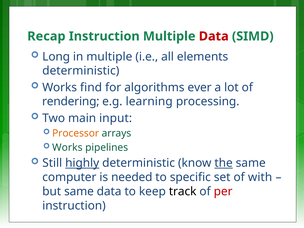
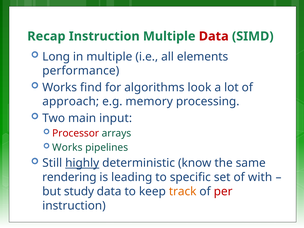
deterministic: deterministic -> performance (81, 71)
ever: ever -> look (199, 87)
rendering: rendering -> approach (71, 102)
learning: learning -> memory (149, 102)
Processor colour: orange -> red (76, 133)
the underline: present -> none (224, 163)
computer: computer -> rendering (69, 177)
needed: needed -> leading (132, 177)
but same: same -> study (79, 191)
track colour: black -> orange (183, 191)
